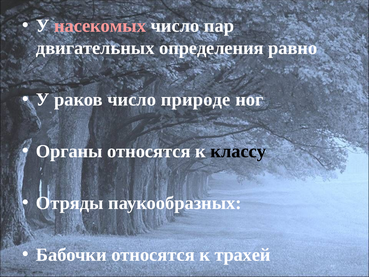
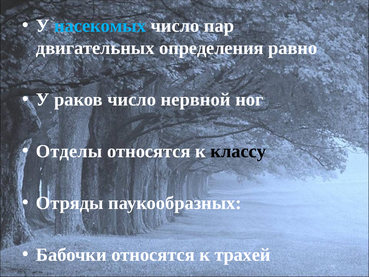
насекомых colour: pink -> light blue (100, 26)
природе: природе -> нервной (196, 100)
Органы: Органы -> Отделы (69, 151)
